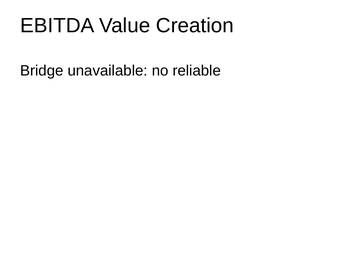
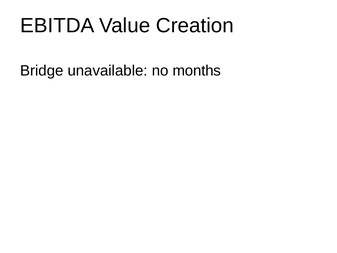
reliable: reliable -> months (197, 71)
